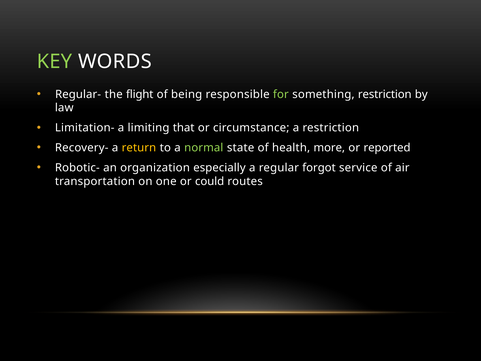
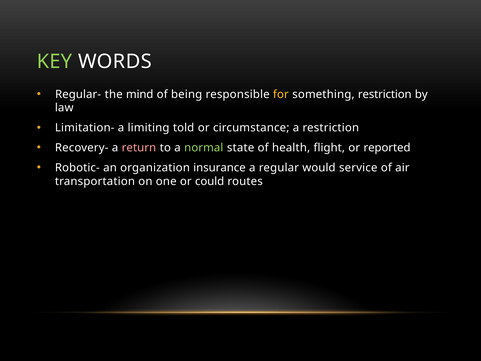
flight: flight -> mind (140, 94)
for colour: light green -> yellow (281, 94)
that: that -> told (184, 128)
return colour: yellow -> pink (139, 148)
more: more -> flight (329, 148)
especially: especially -> insurance (219, 168)
forgot: forgot -> would (319, 168)
